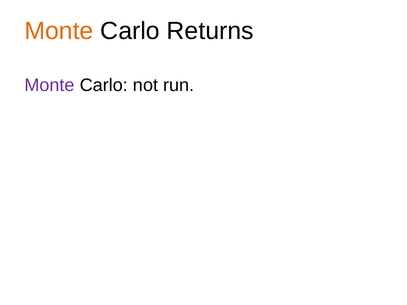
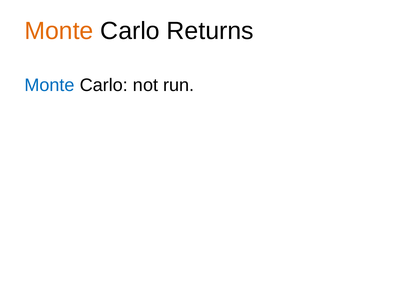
Monte colour: purple -> blue (49, 85)
